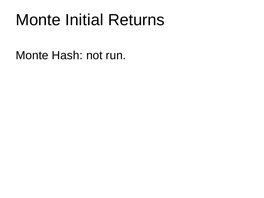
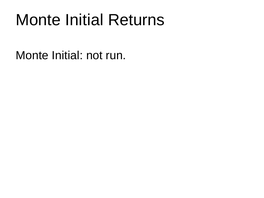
Hash: Hash -> Initial (67, 55)
